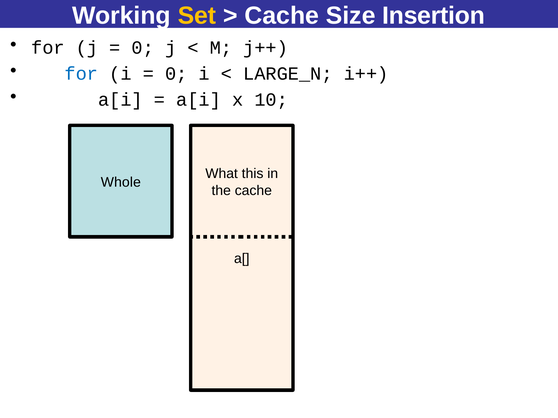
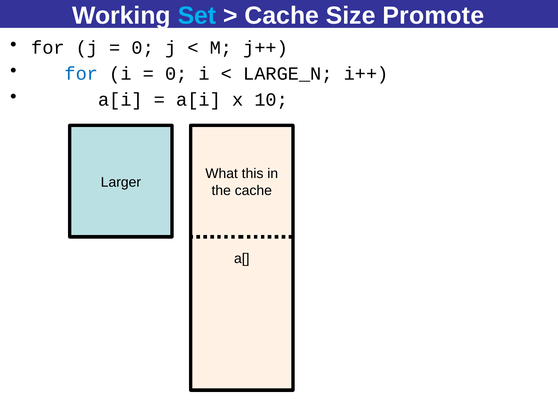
Set colour: yellow -> light blue (197, 16)
Insertion: Insertion -> Promote (433, 16)
Whole: Whole -> Larger (121, 182)
